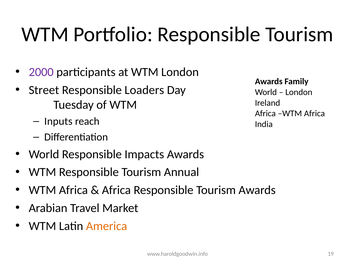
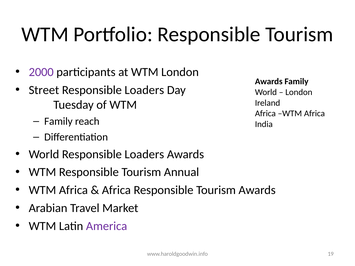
Inputs: Inputs -> Family (58, 121)
World Responsible Impacts: Impacts -> Loaders (144, 154)
America colour: orange -> purple (107, 226)
